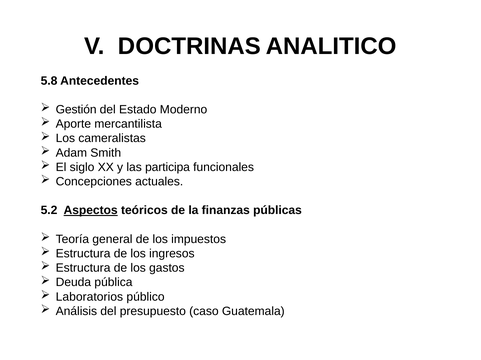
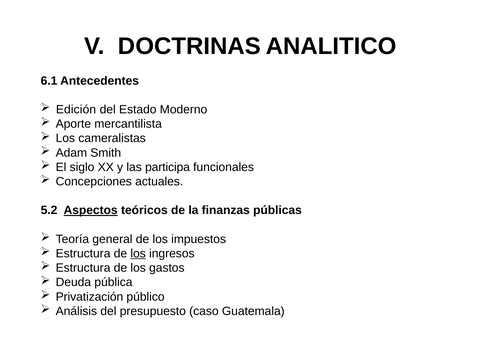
5.8: 5.8 -> 6.1 (49, 81)
Gestión: Gestión -> Edición (76, 110)
los underline: none -> present (138, 254)
Laboratorios: Laboratorios -> Privatización (89, 297)
